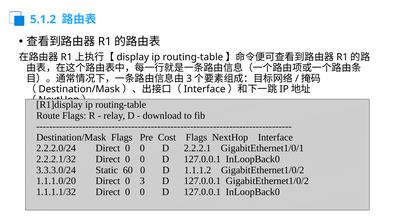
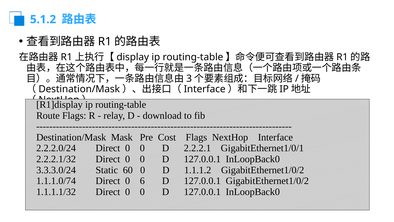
Destination/Mask Flags: Flags -> Mask (122, 137)
1.1.1.0/20: 1.1.1.0/20 -> 1.1.1.0/74 (56, 181)
0 3: 3 -> 6 (142, 181)
